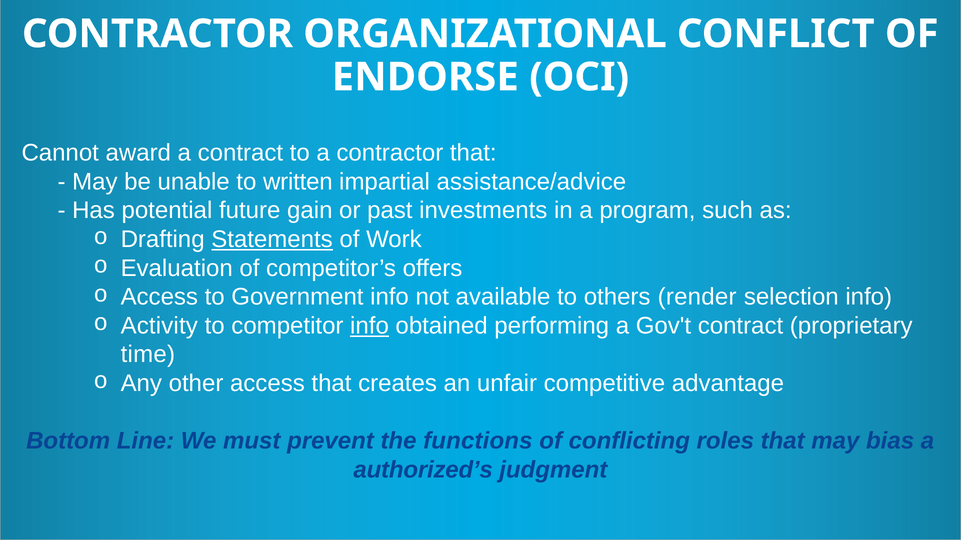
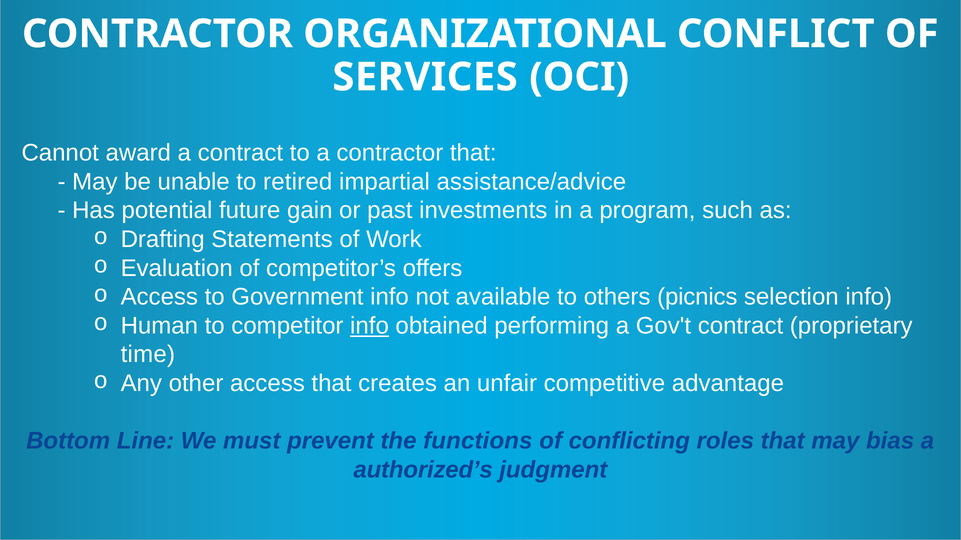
ENDORSE: ENDORSE -> SERVICES (425, 77)
written: written -> retired (298, 182)
Statements underline: present -> none (272, 240)
render: render -> picnics (697, 297)
Activity: Activity -> Human (159, 326)
